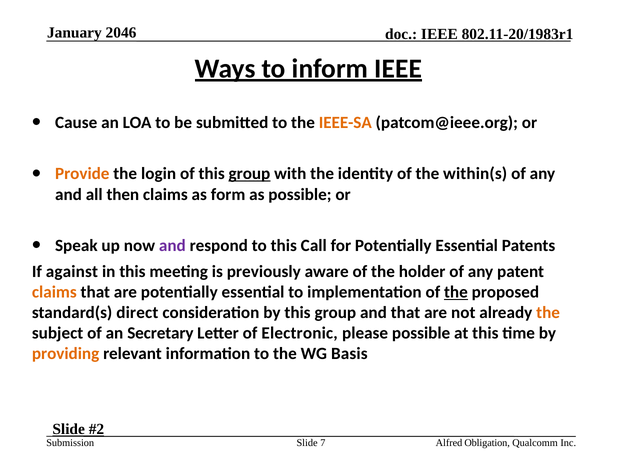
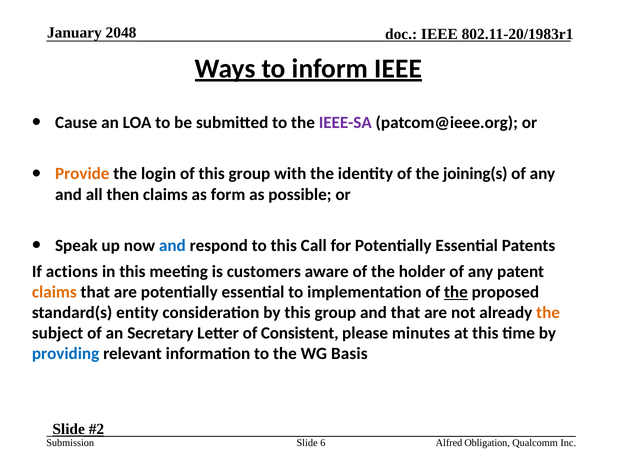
2046: 2046 -> 2048 (121, 33)
IEEE-SA colour: orange -> purple (345, 123)
group underline: present -> none (249, 174)
within(s: within(s -> joining(s (475, 174)
and colour: purple -> blue (172, 246)
against: against -> actions (72, 272)
previously: previously -> customers (264, 272)
direct: direct -> entity (137, 313)
Electronic: Electronic -> Consistent (300, 334)
please possible: possible -> minutes (421, 334)
providing colour: orange -> blue (66, 354)
7: 7 -> 6 (323, 444)
